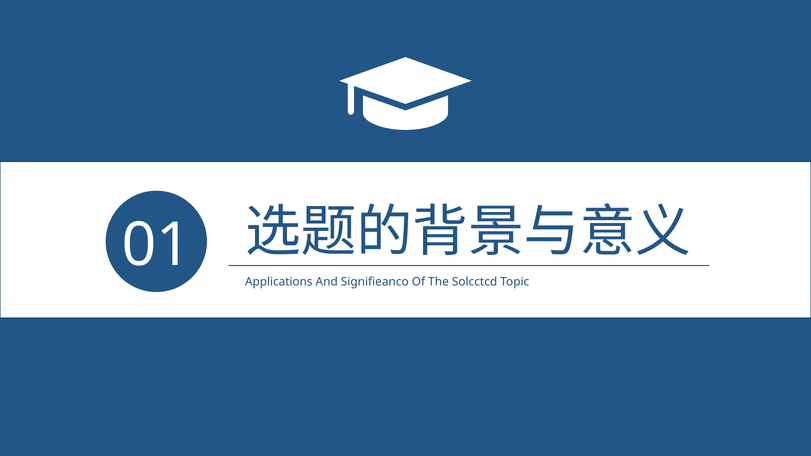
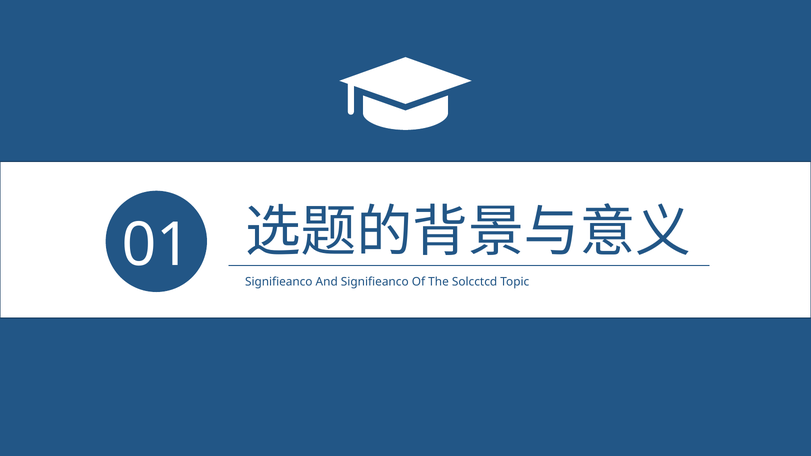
Applications: Applications -> Signifieanco (279, 282)
